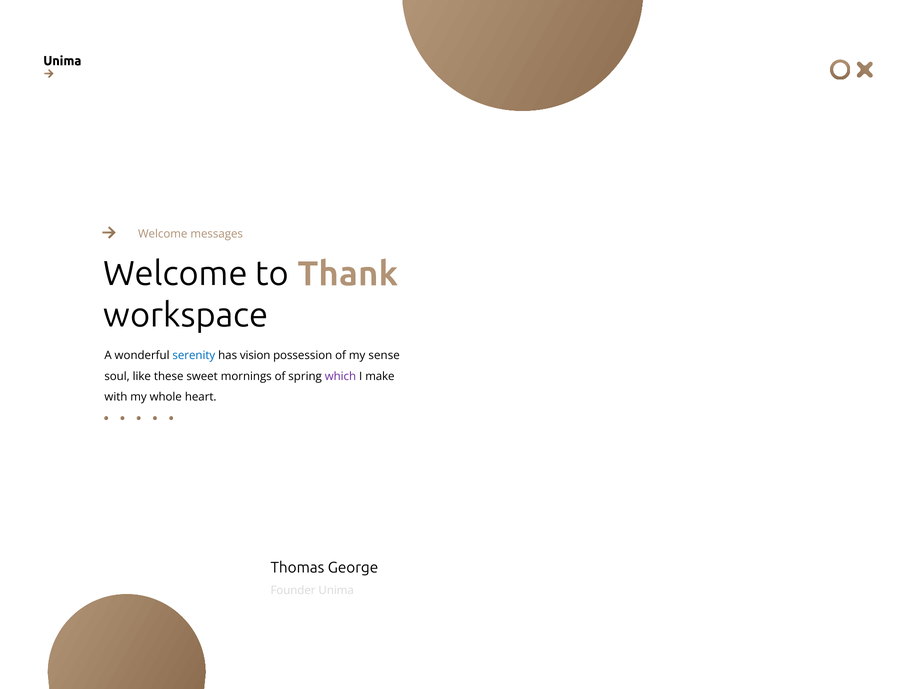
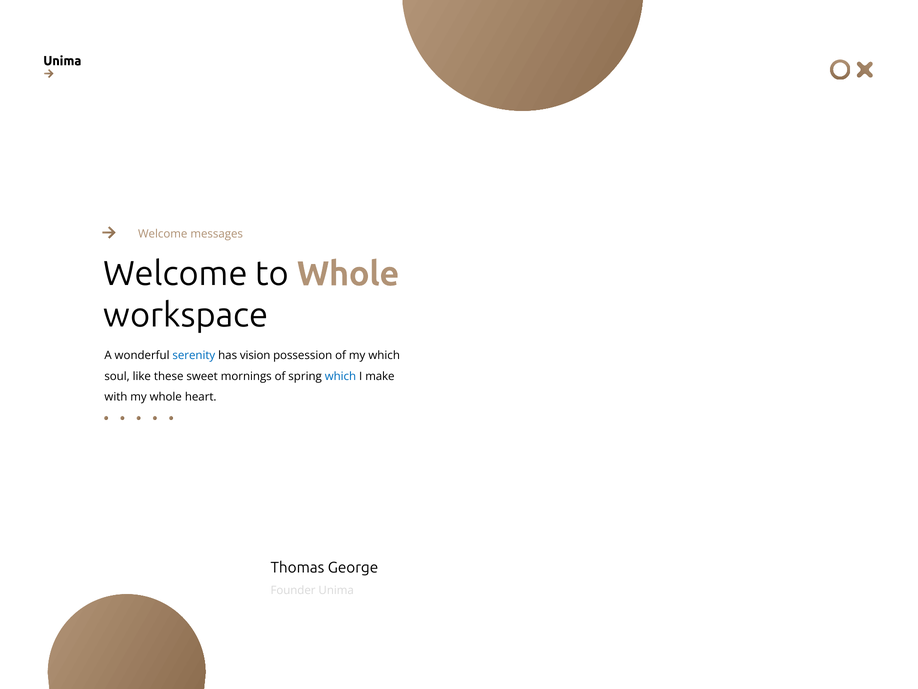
to Thank: Thank -> Whole (348, 274)
my sense: sense -> which (384, 355)
which colour: purple -> blue (340, 376)
